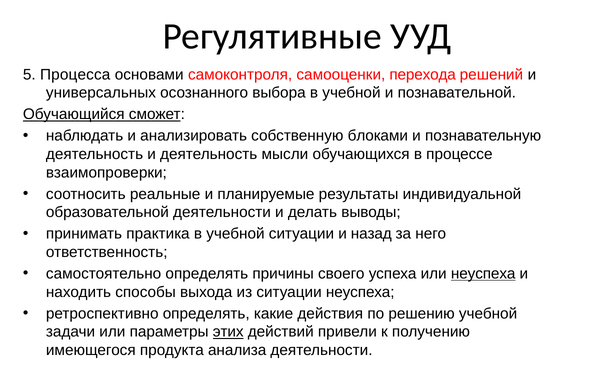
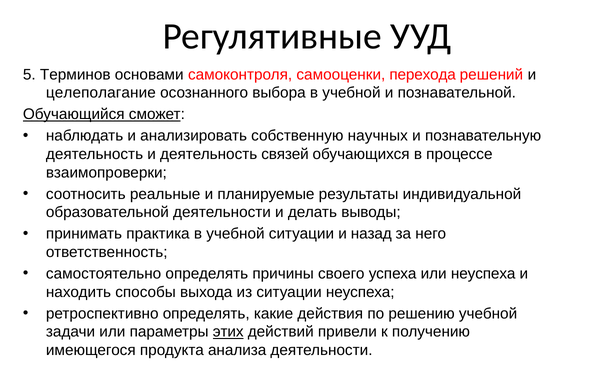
Процесса: Процесса -> Терминов (75, 75)
универсальных: универсальных -> целеполагание (101, 93)
блоками: блоками -> научных (378, 136)
мысли: мысли -> связей (285, 154)
неуспеха underline: present -> none (483, 274)
